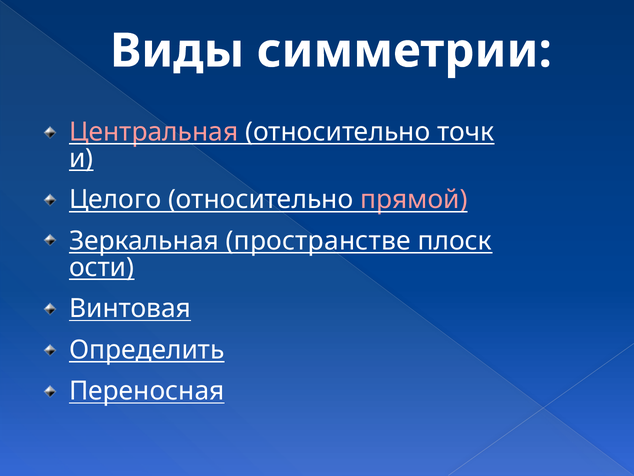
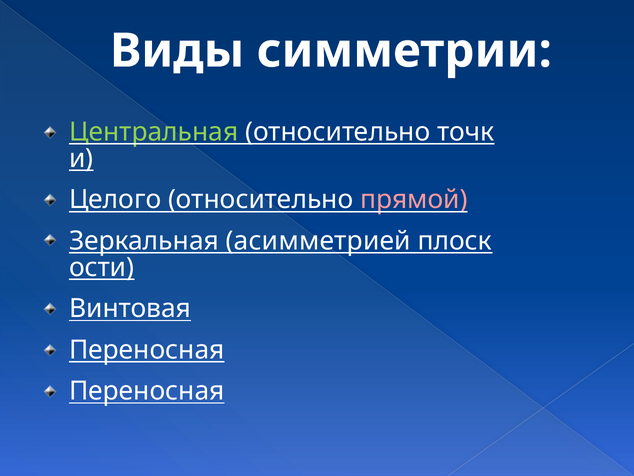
Центральная colour: pink -> light green (154, 132)
пространстве: пространстве -> асимметрией (318, 241)
Определить: Определить -> Переносная (147, 349)
